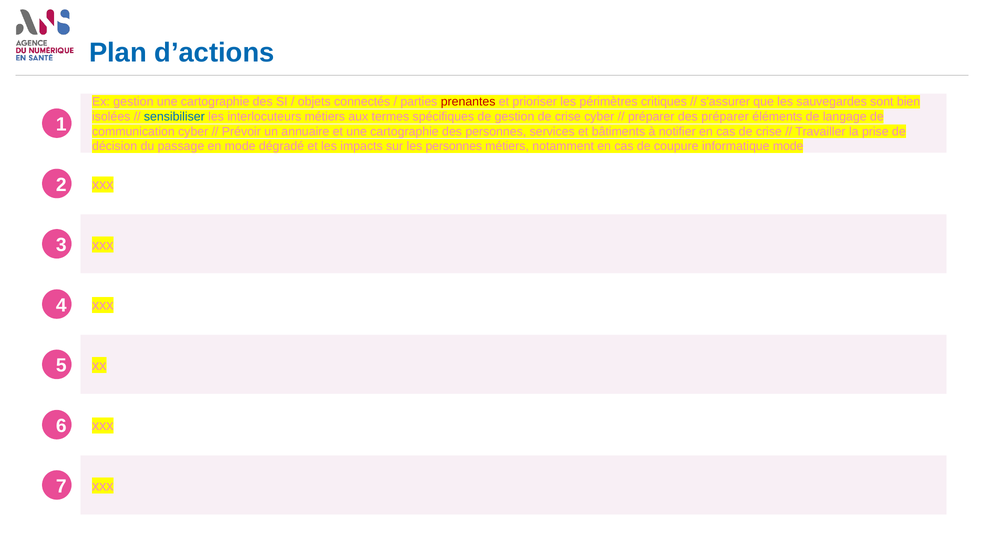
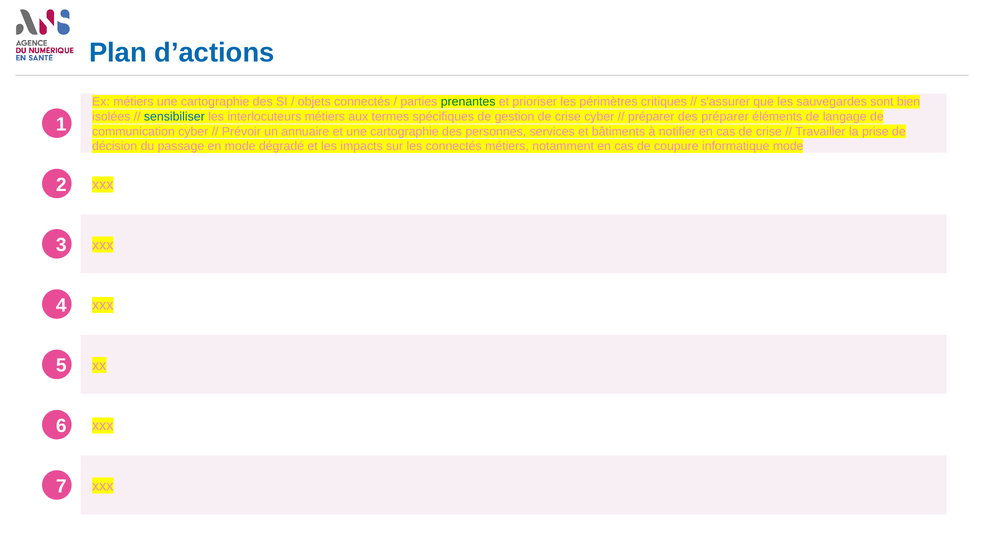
Ex gestion: gestion -> métiers (133, 102)
prenantes colour: red -> green (468, 102)
les personnes: personnes -> connectés (454, 146)
